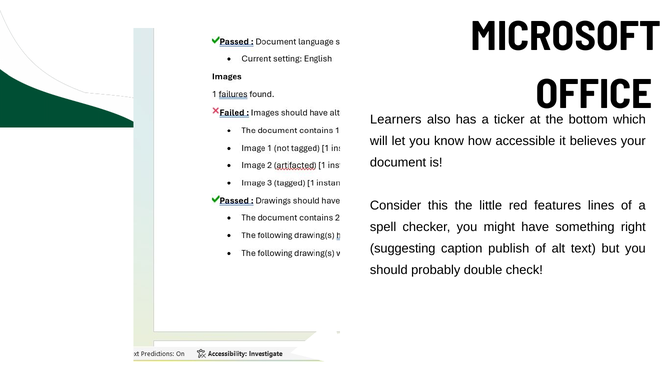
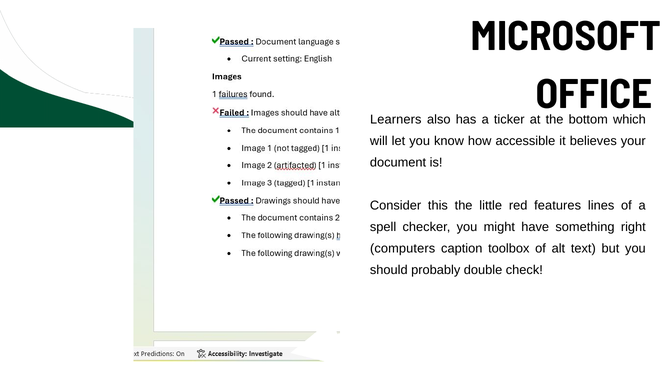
suggesting: suggesting -> computers (403, 249)
publish: publish -> toolbox (509, 249)
